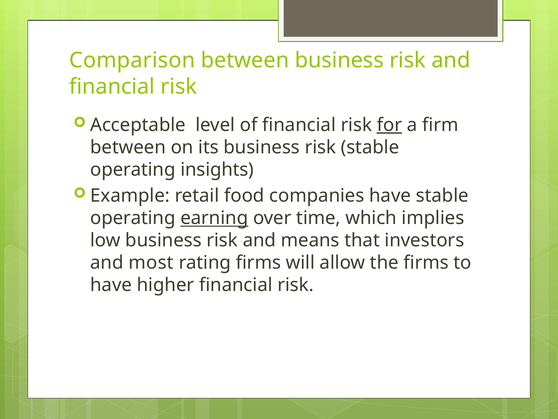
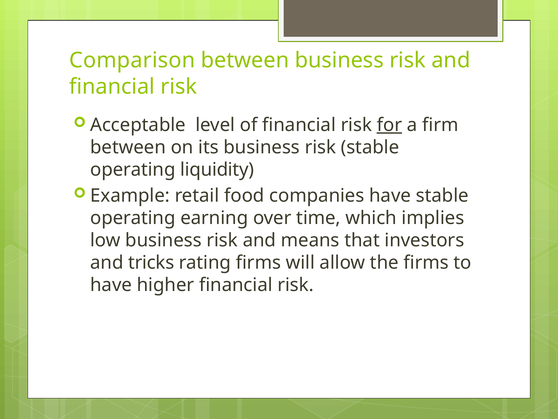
insights: insights -> liquidity (217, 169)
earning underline: present -> none (214, 218)
most: most -> tricks (151, 262)
